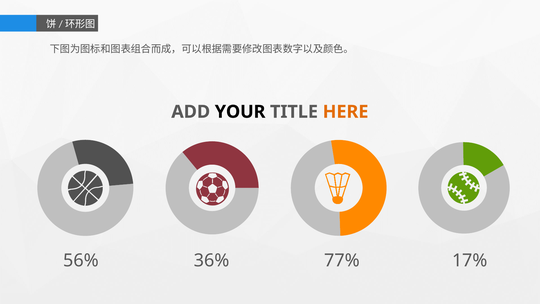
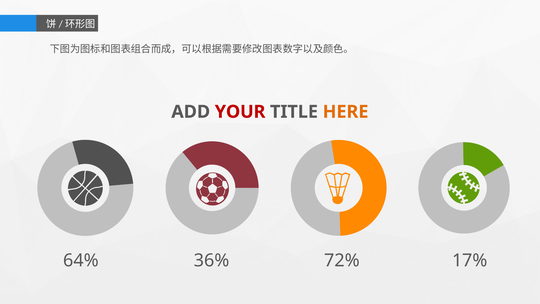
YOUR colour: black -> red (240, 112)
56%: 56% -> 64% (81, 260)
77%: 77% -> 72% (342, 260)
